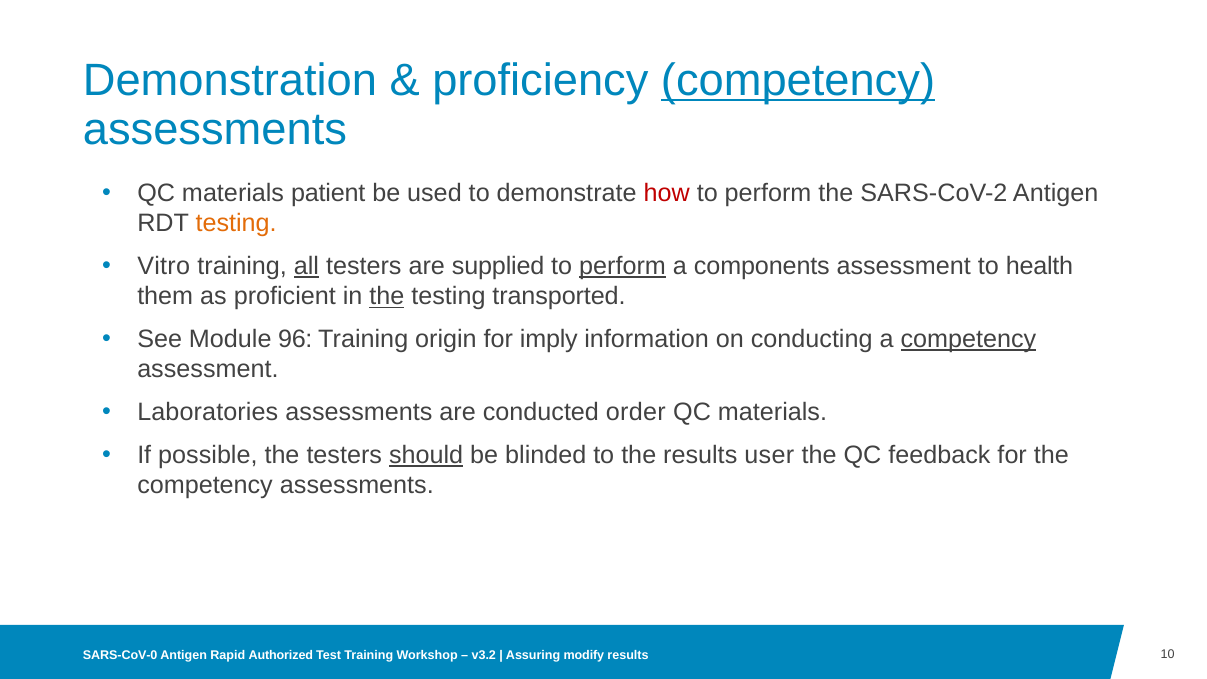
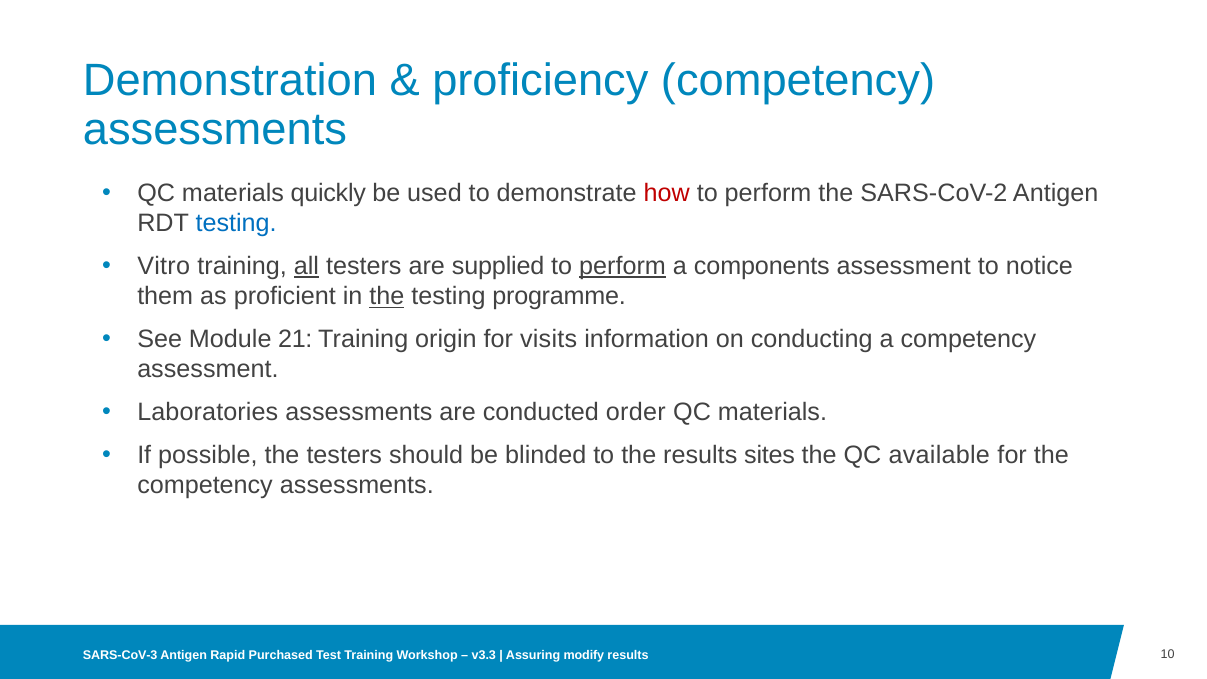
competency underline: present -> none (798, 80)
patient: patient -> quickly (328, 193)
testing colour: orange -> blue (236, 224)
health: health -> notice (1039, 266)
transported: transported -> programme (559, 297)
96: 96 -> 21 (295, 339)
imply: imply -> visits (549, 339)
competency underline: present -> none (968, 339)
should underline: present -> none (426, 455)
user: user -> sites (770, 455)
feedback: feedback -> available (939, 455)
SARS-CoV-0: SARS-CoV-0 -> SARS-CoV-3 (120, 655)
Authorized: Authorized -> Purchased (281, 655)
v3.2: v3.2 -> v3.3 (484, 655)
